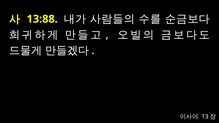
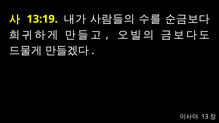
13:88: 13:88 -> 13:19 (42, 19)
